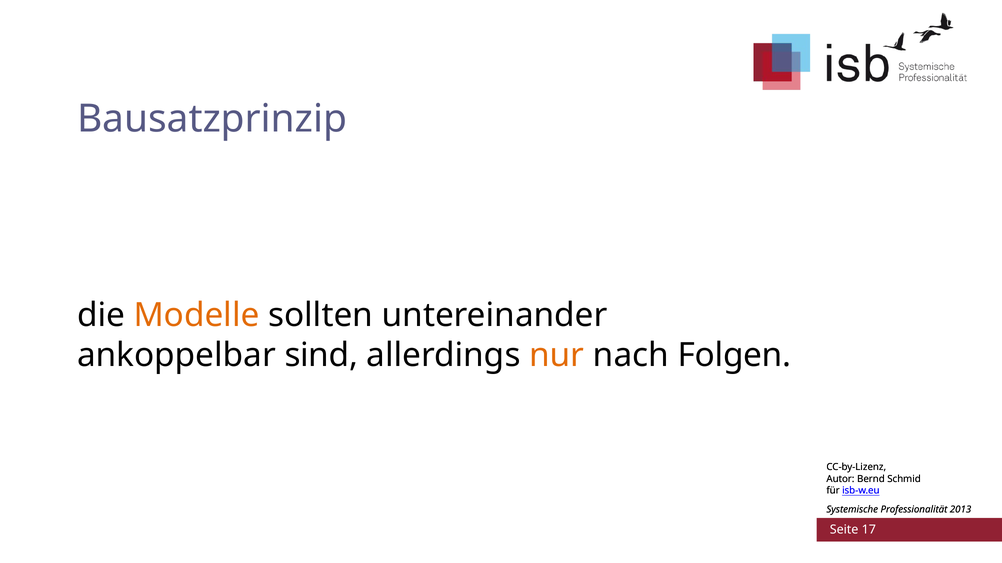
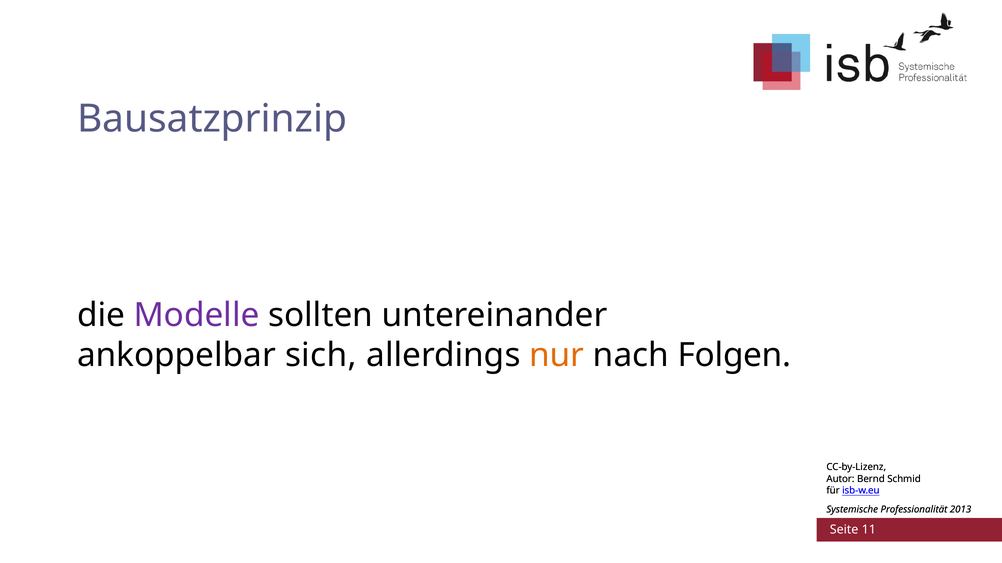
Modelle colour: orange -> purple (197, 315)
sind: sind -> sich (321, 355)
17: 17 -> 11 (869, 530)
